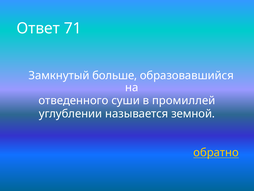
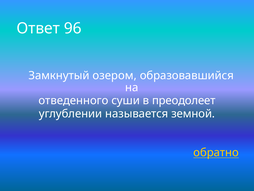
71: 71 -> 96 (73, 28)
больше: больше -> озером (115, 75)
промиллей: промиллей -> преодолеет (184, 100)
